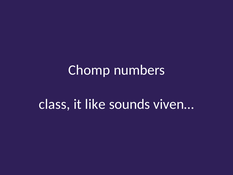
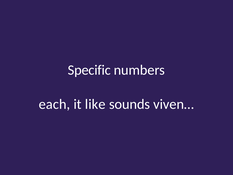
Chomp: Chomp -> Specific (89, 70)
class: class -> each (54, 104)
